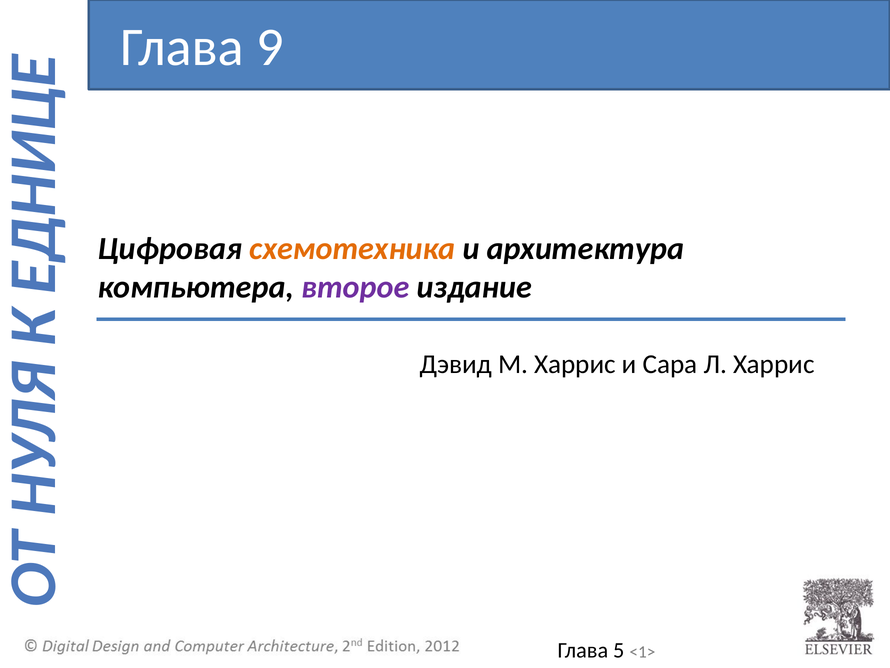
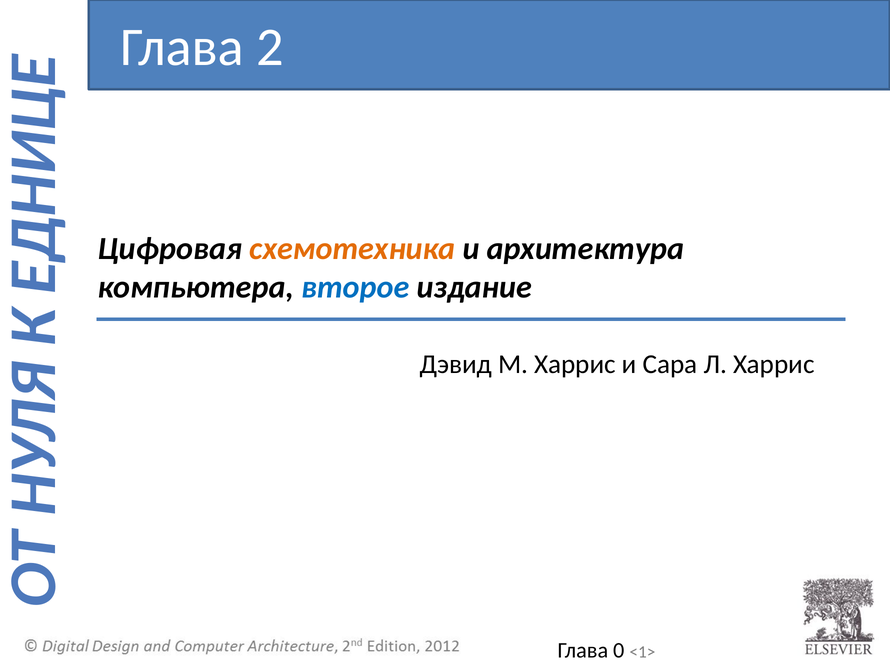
9: 9 -> 2 (270, 47)
второе colour: purple -> blue (355, 287)
5: 5 -> 0 (619, 650)
